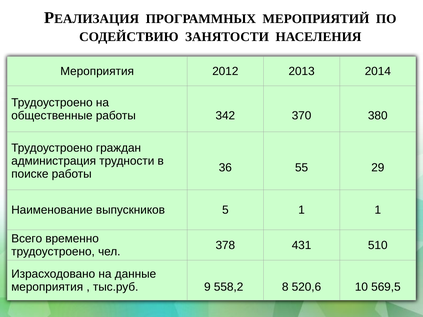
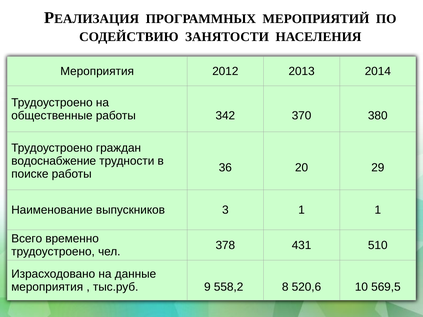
администрация: администрация -> водоснабжение (54, 161)
55: 55 -> 20 (302, 168)
5: 5 -> 3 (225, 210)
